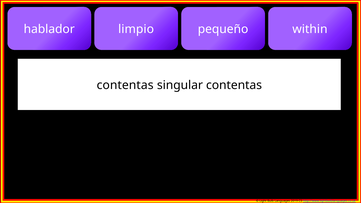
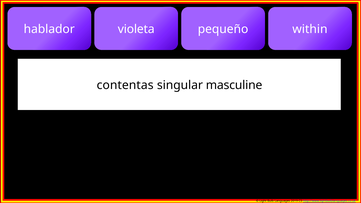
limpio: limpio -> violeta (136, 29)
singular contentas: contentas -> masculine (234, 85)
